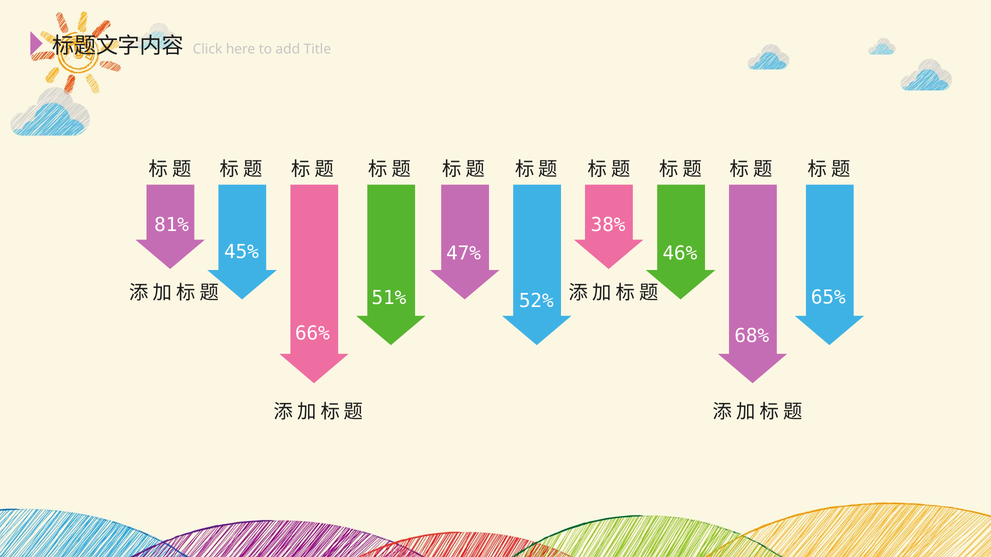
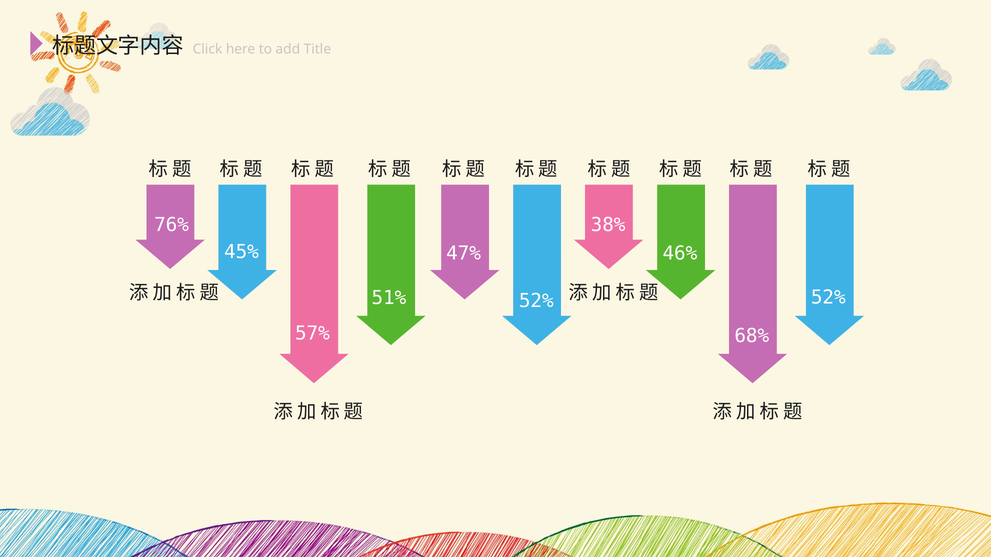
81%: 81% -> 76% (172, 225)
65%: 65% -> 52% (828, 298)
66%: 66% -> 57% (312, 334)
